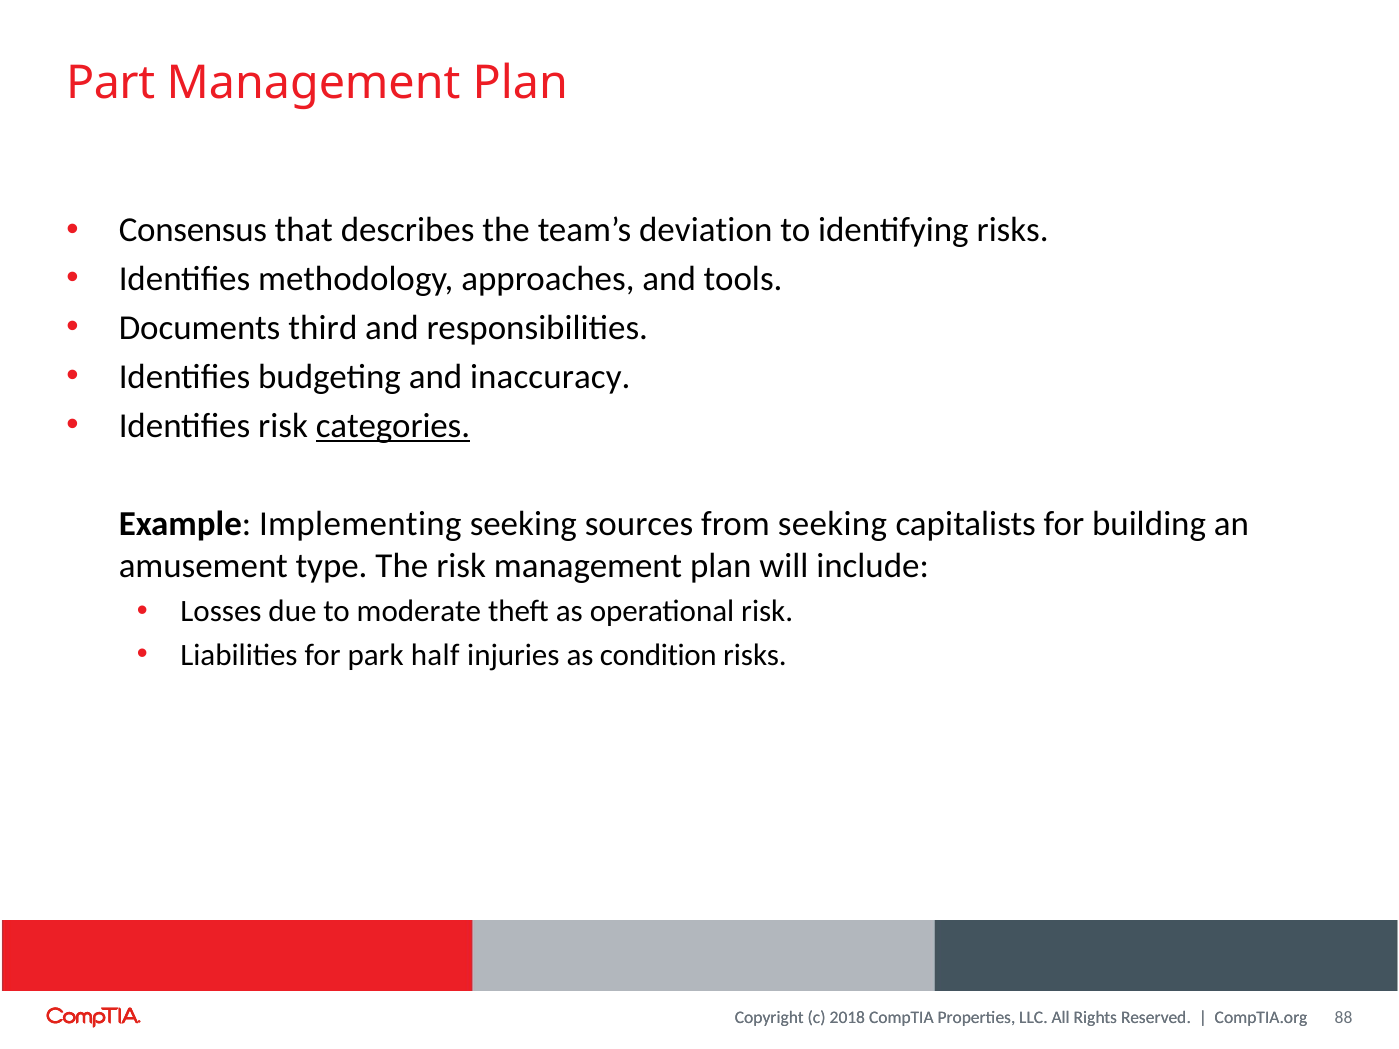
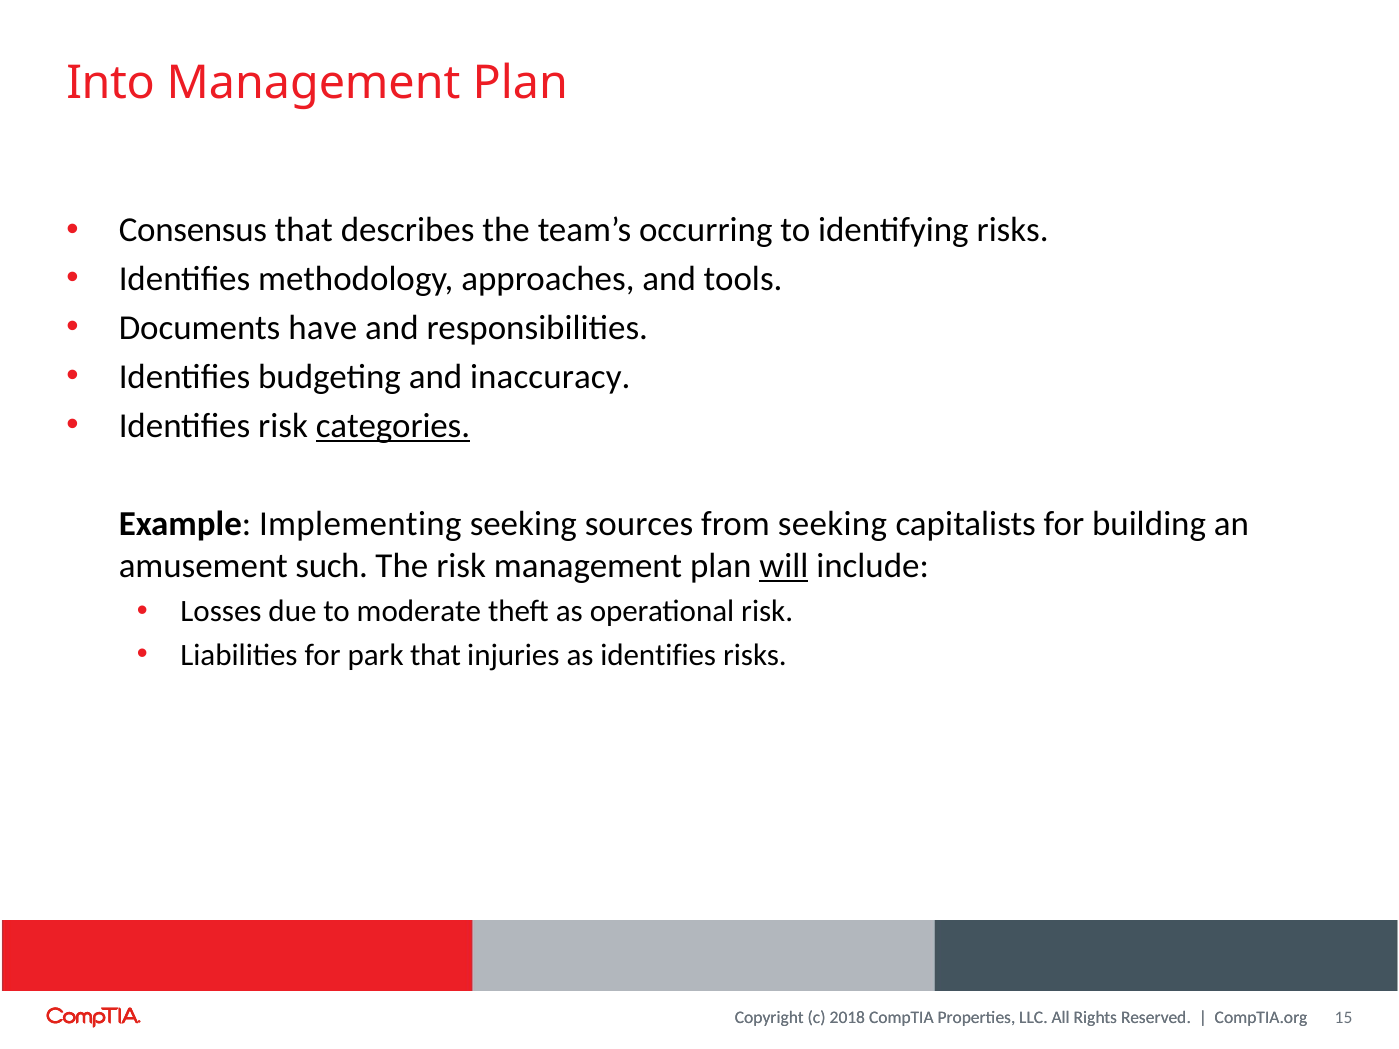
Part: Part -> Into (111, 83)
deviation: deviation -> occurring (706, 230)
third: third -> have (323, 328)
type: type -> such (332, 566)
will underline: none -> present (784, 566)
park half: half -> that (436, 655)
as condition: condition -> identifies (658, 655)
88: 88 -> 15 (1344, 1018)
